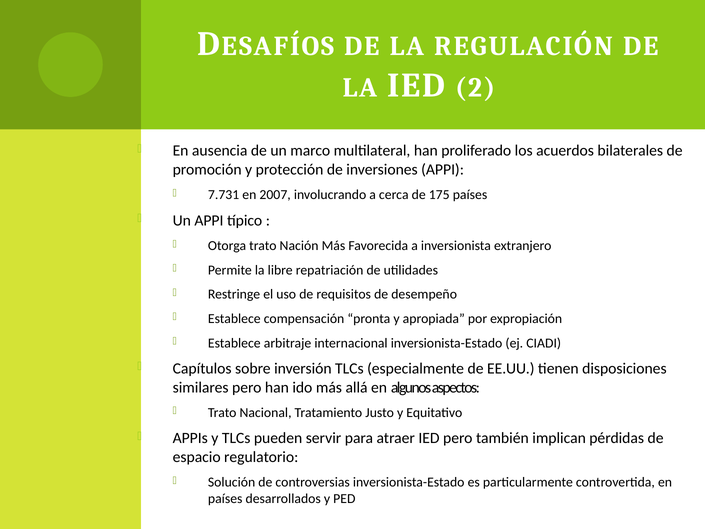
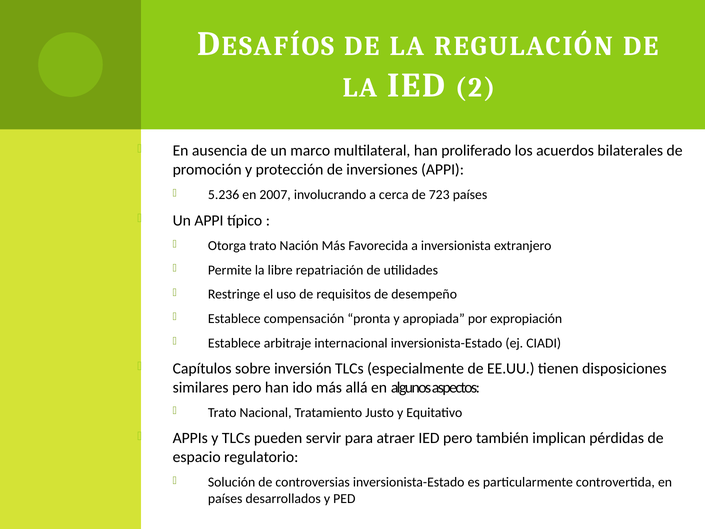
7.731: 7.731 -> 5.236 (224, 195)
175: 175 -> 723 (439, 195)
